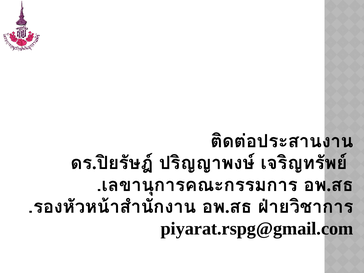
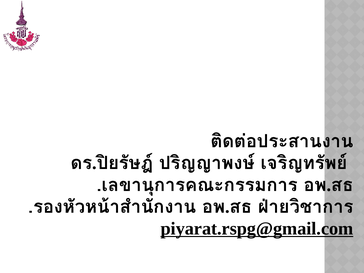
piyarat.rspg@gmail.com underline: none -> present (257, 229)
